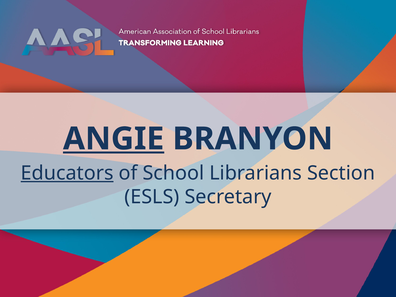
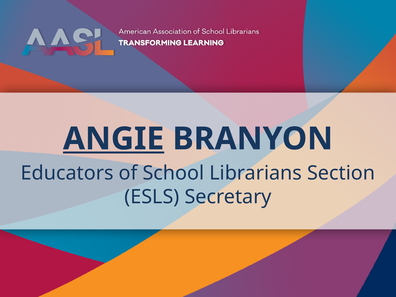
Educators underline: present -> none (67, 173)
